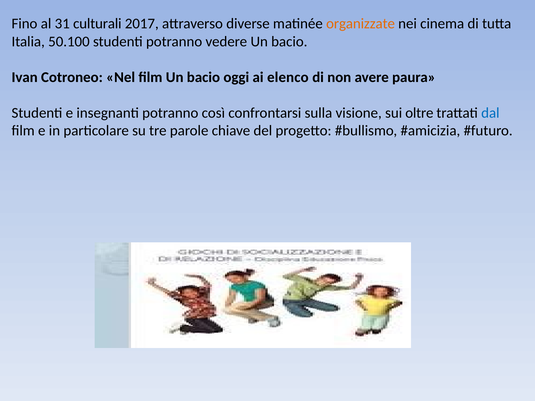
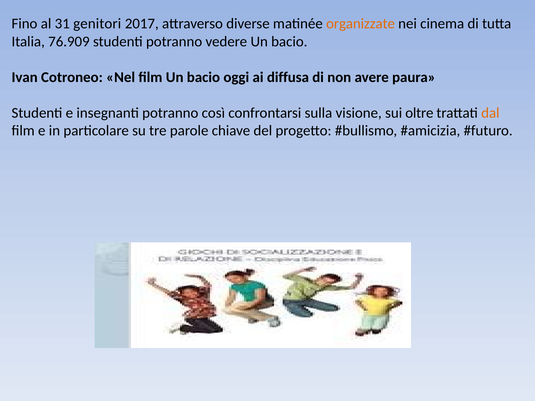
culturali: culturali -> genitori (97, 24)
50.100: 50.100 -> 76.909 (69, 41)
elenco: elenco -> diffusa (288, 77)
dal colour: blue -> orange (490, 113)
